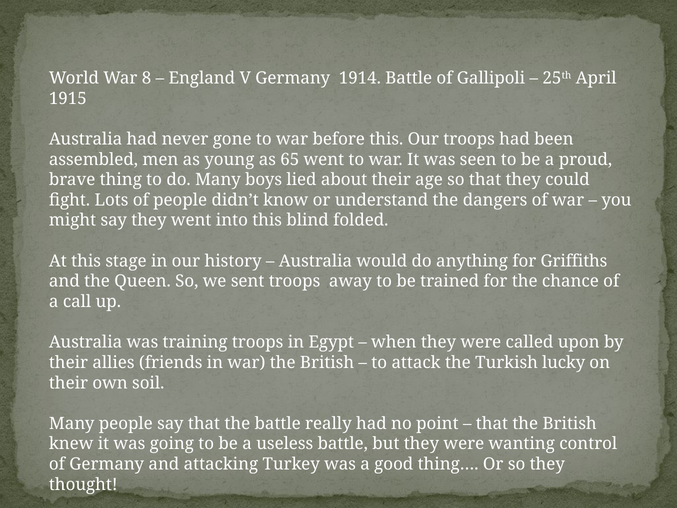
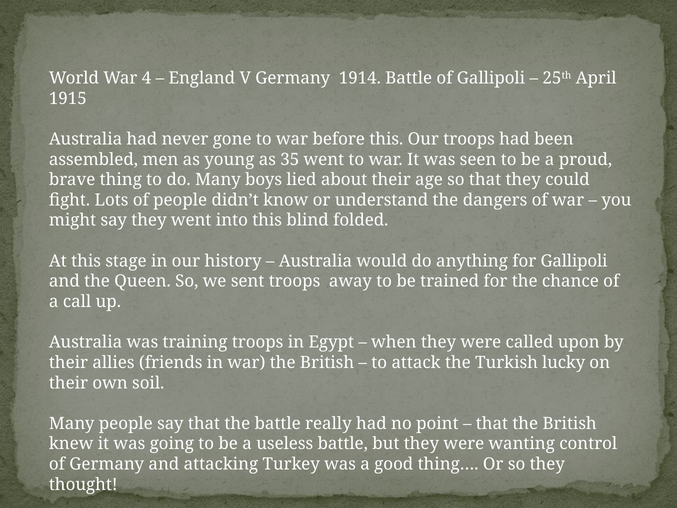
8: 8 -> 4 (147, 78)
65: 65 -> 35 (290, 159)
for Griffiths: Griffiths -> Gallipoli (574, 261)
